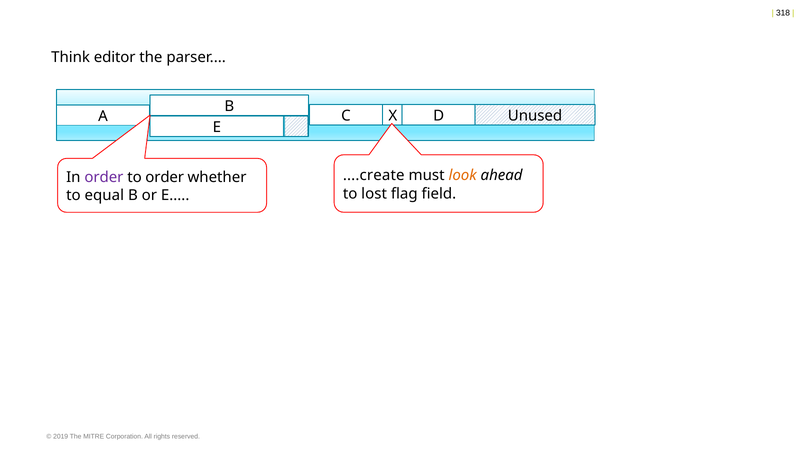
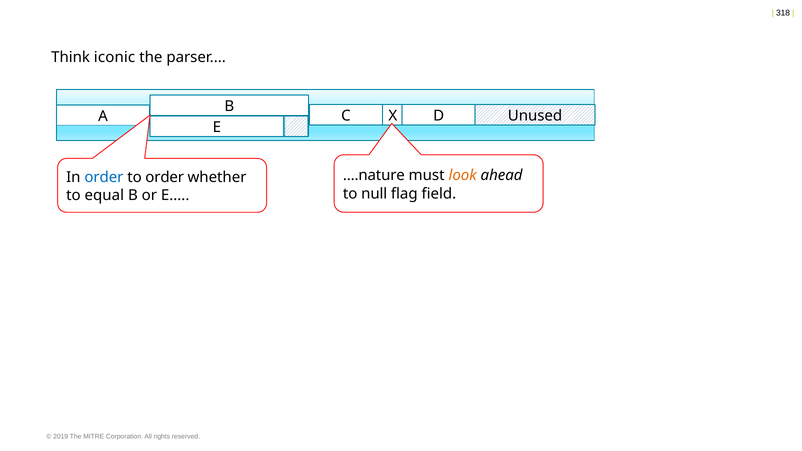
editor: editor -> iconic (115, 57)
....create: ....create -> ....nature (374, 176)
order colour: purple -> blue (104, 177)
lost: lost -> null (374, 194)
